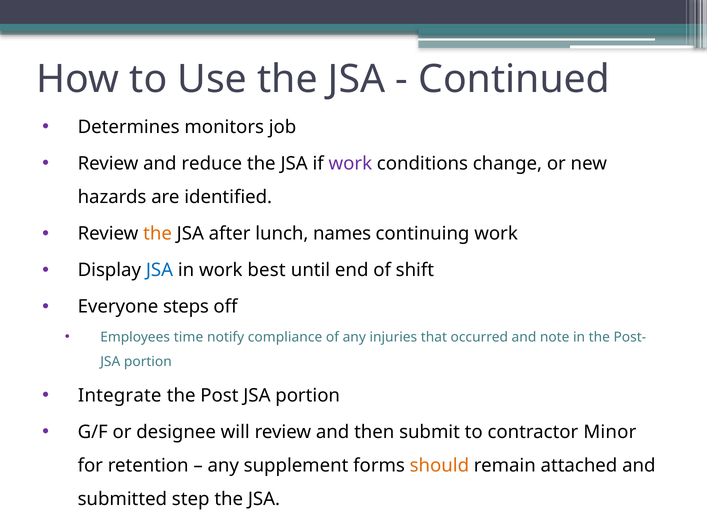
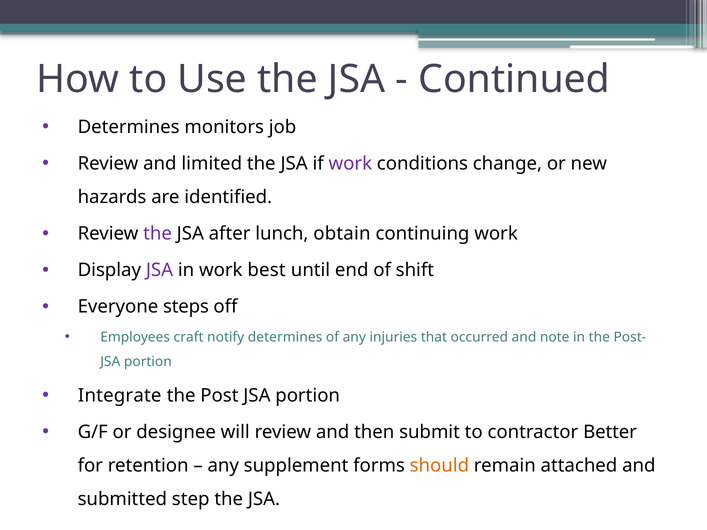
reduce: reduce -> limited (212, 164)
the colour: orange -> purple (158, 234)
names: names -> obtain (342, 234)
JSA colour: blue -> purple (159, 270)
time: time -> craft (189, 337)
notify compliance: compliance -> determines (285, 337)
Minor: Minor -> Better (610, 432)
